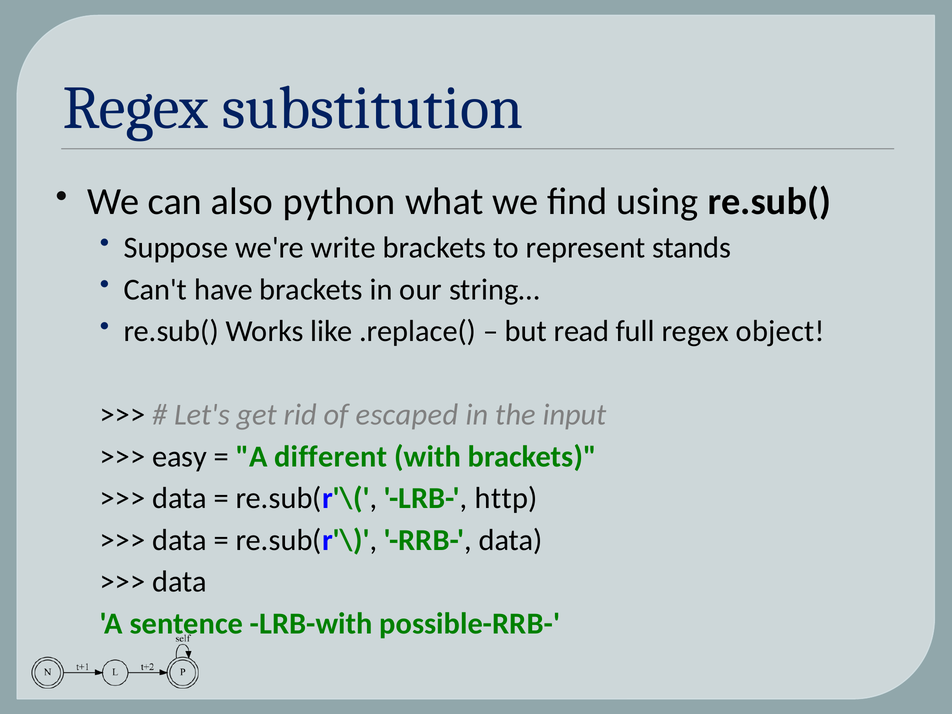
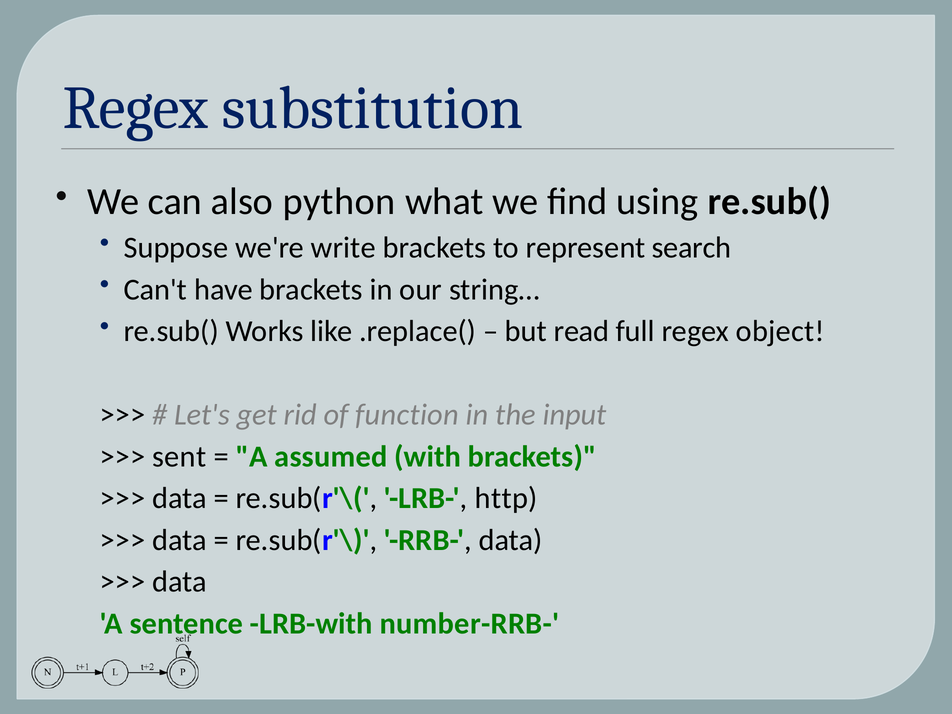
stands: stands -> search (692, 248)
escaped: escaped -> function (407, 415)
easy: easy -> sent (179, 457)
different: different -> assumed (331, 457)
possible-RRB-: possible-RRB- -> number-RRB- (470, 624)
